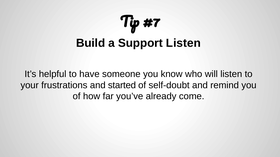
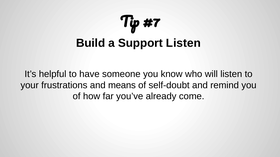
started: started -> means (122, 85)
